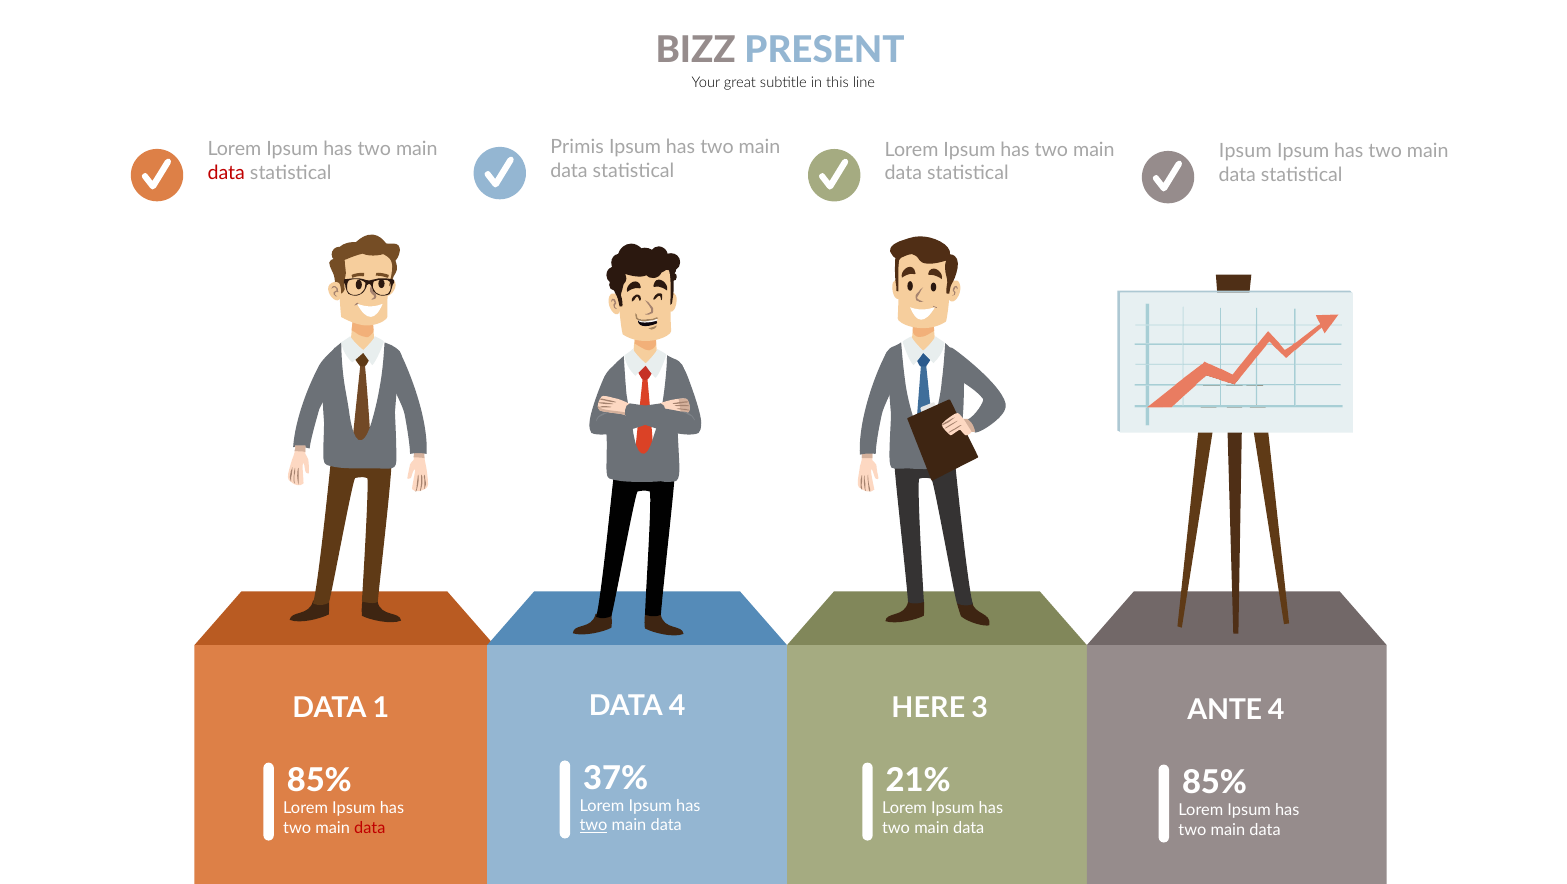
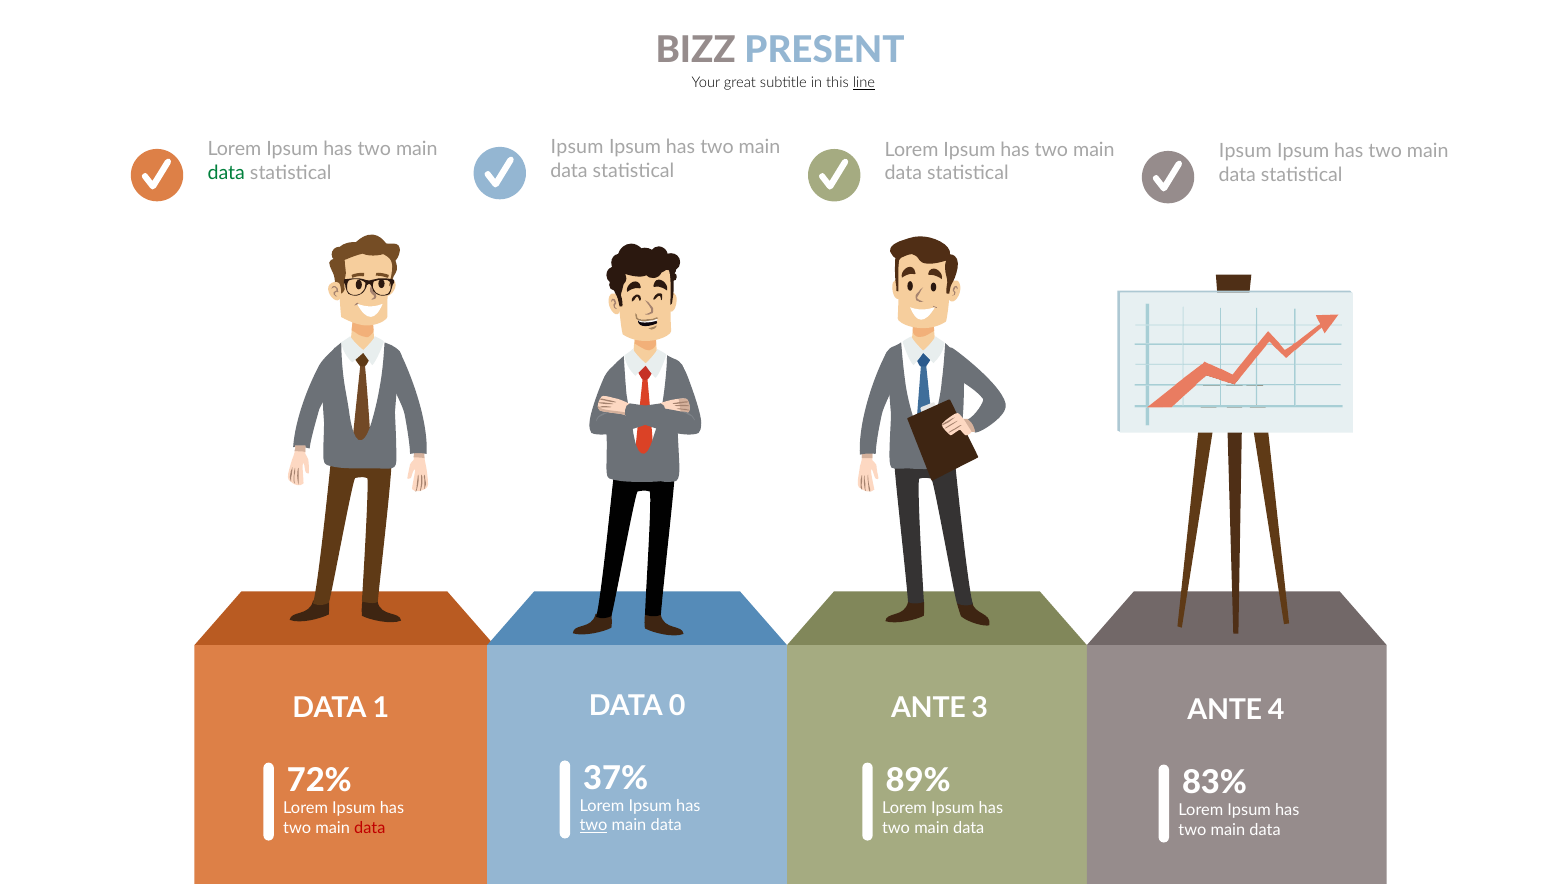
line underline: none -> present (864, 83)
Primis: Primis -> Ipsum (577, 147)
data colour: red -> green (226, 173)
DATA 4: 4 -> 0 (677, 705)
HERE: HERE -> ANTE (929, 707)
85%: 85% -> 72% (319, 780)
21%: 21% -> 89% (918, 780)
85%: 85% -> 83% (1215, 782)
